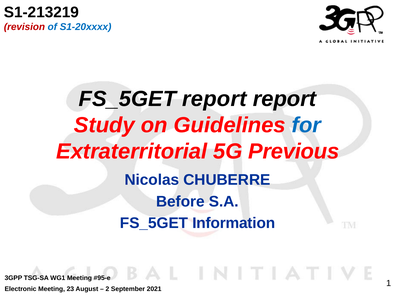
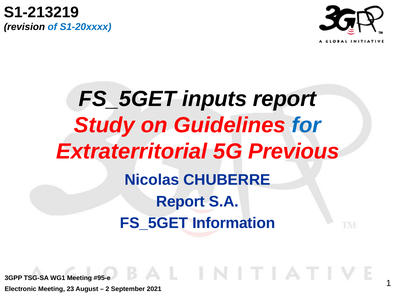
revision colour: red -> black (24, 27)
FS_5GET report: report -> inputs (215, 99)
Before: Before -> Report (180, 202)
